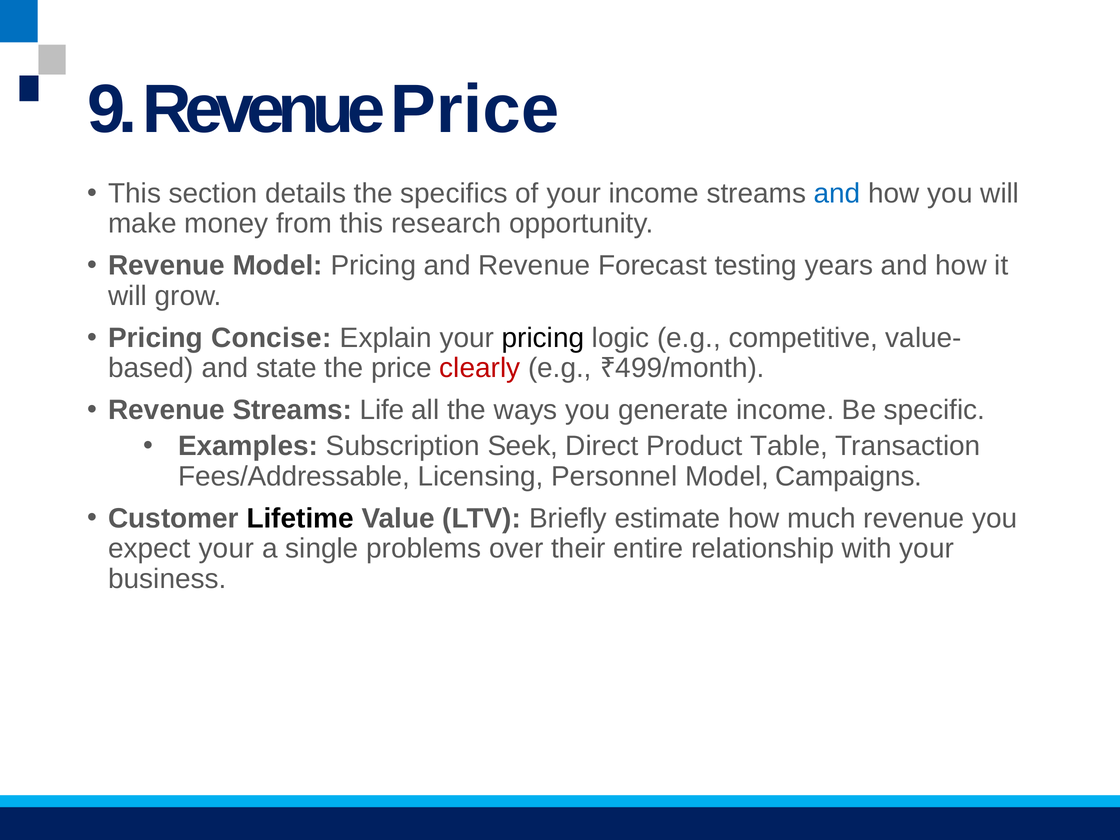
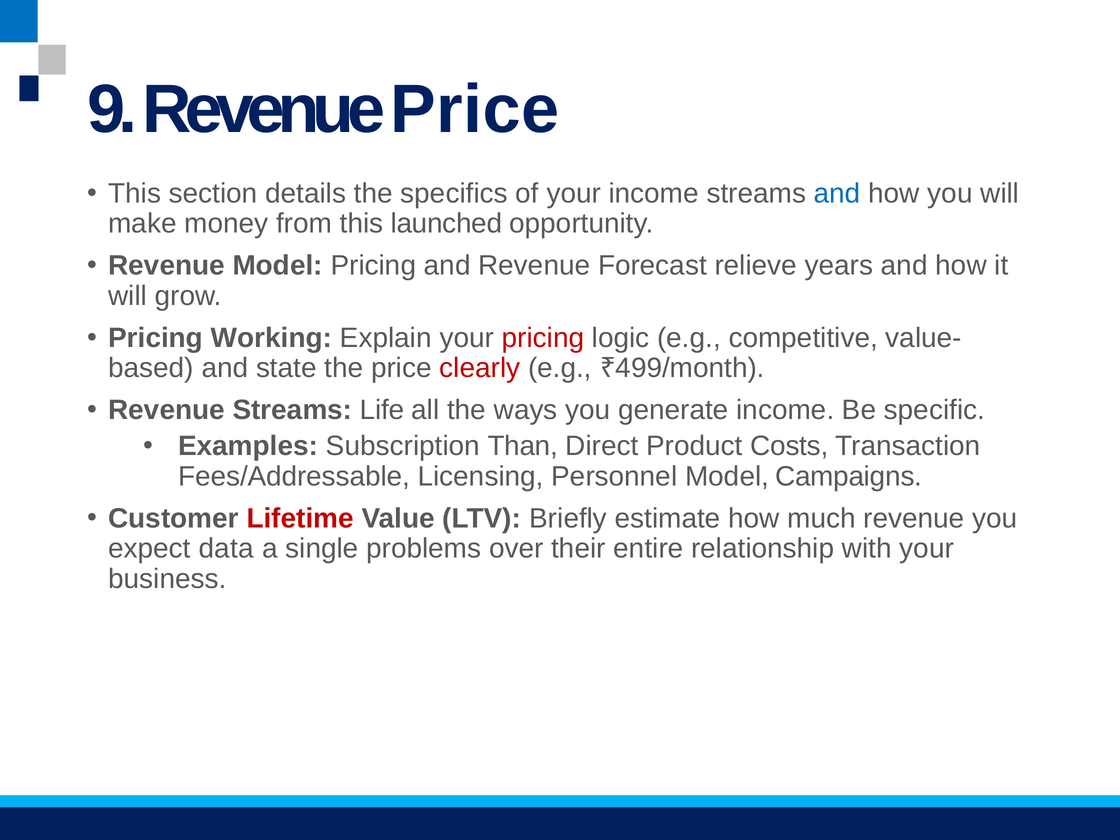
research: research -> launched (447, 224)
testing: testing -> relieve (756, 266)
Concise: Concise -> Working (271, 338)
pricing colour: black -> red (543, 338)
Seek: Seek -> Than (523, 446)
Table: Table -> Costs (789, 446)
Lifetime colour: black -> red (300, 518)
expect your: your -> data (226, 549)
